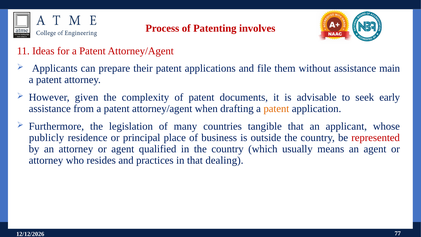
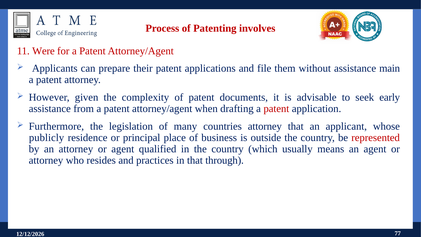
Ideas: Ideas -> Were (43, 51)
patent colour: orange -> red (276, 109)
countries tangible: tangible -> attorney (265, 126)
dealing: dealing -> through (225, 160)
